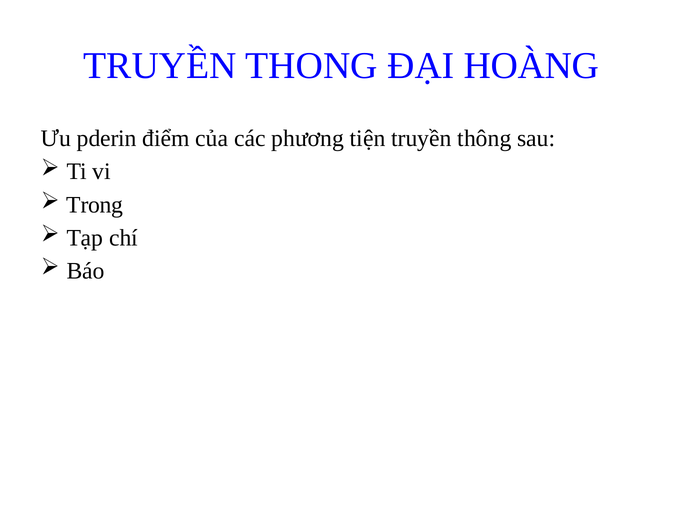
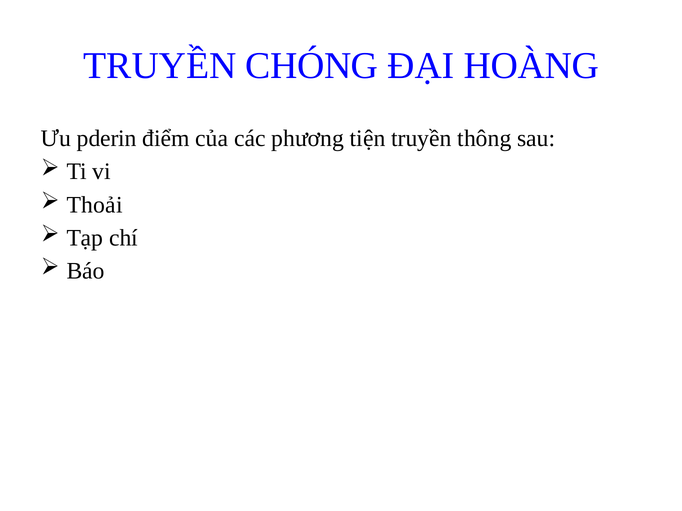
THONG: THONG -> CHÓNG (312, 66)
Trong: Trong -> Thoải (95, 205)
